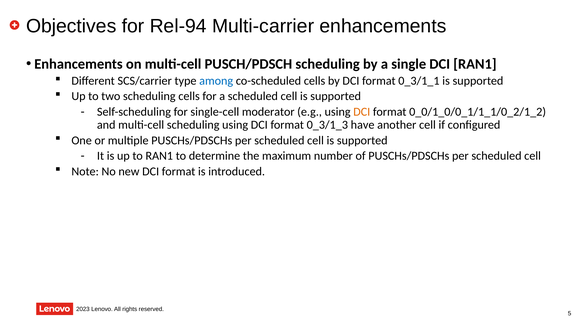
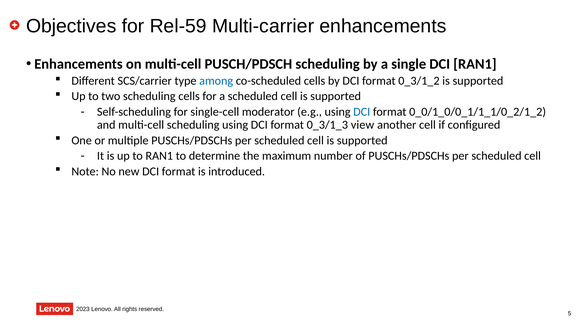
Rel-94: Rel-94 -> Rel-59 (178, 26)
0_3/1_1: 0_3/1_1 -> 0_3/1_2 (419, 81)
DCI colour: orange -> blue (362, 112)
have: have -> view (363, 125)
